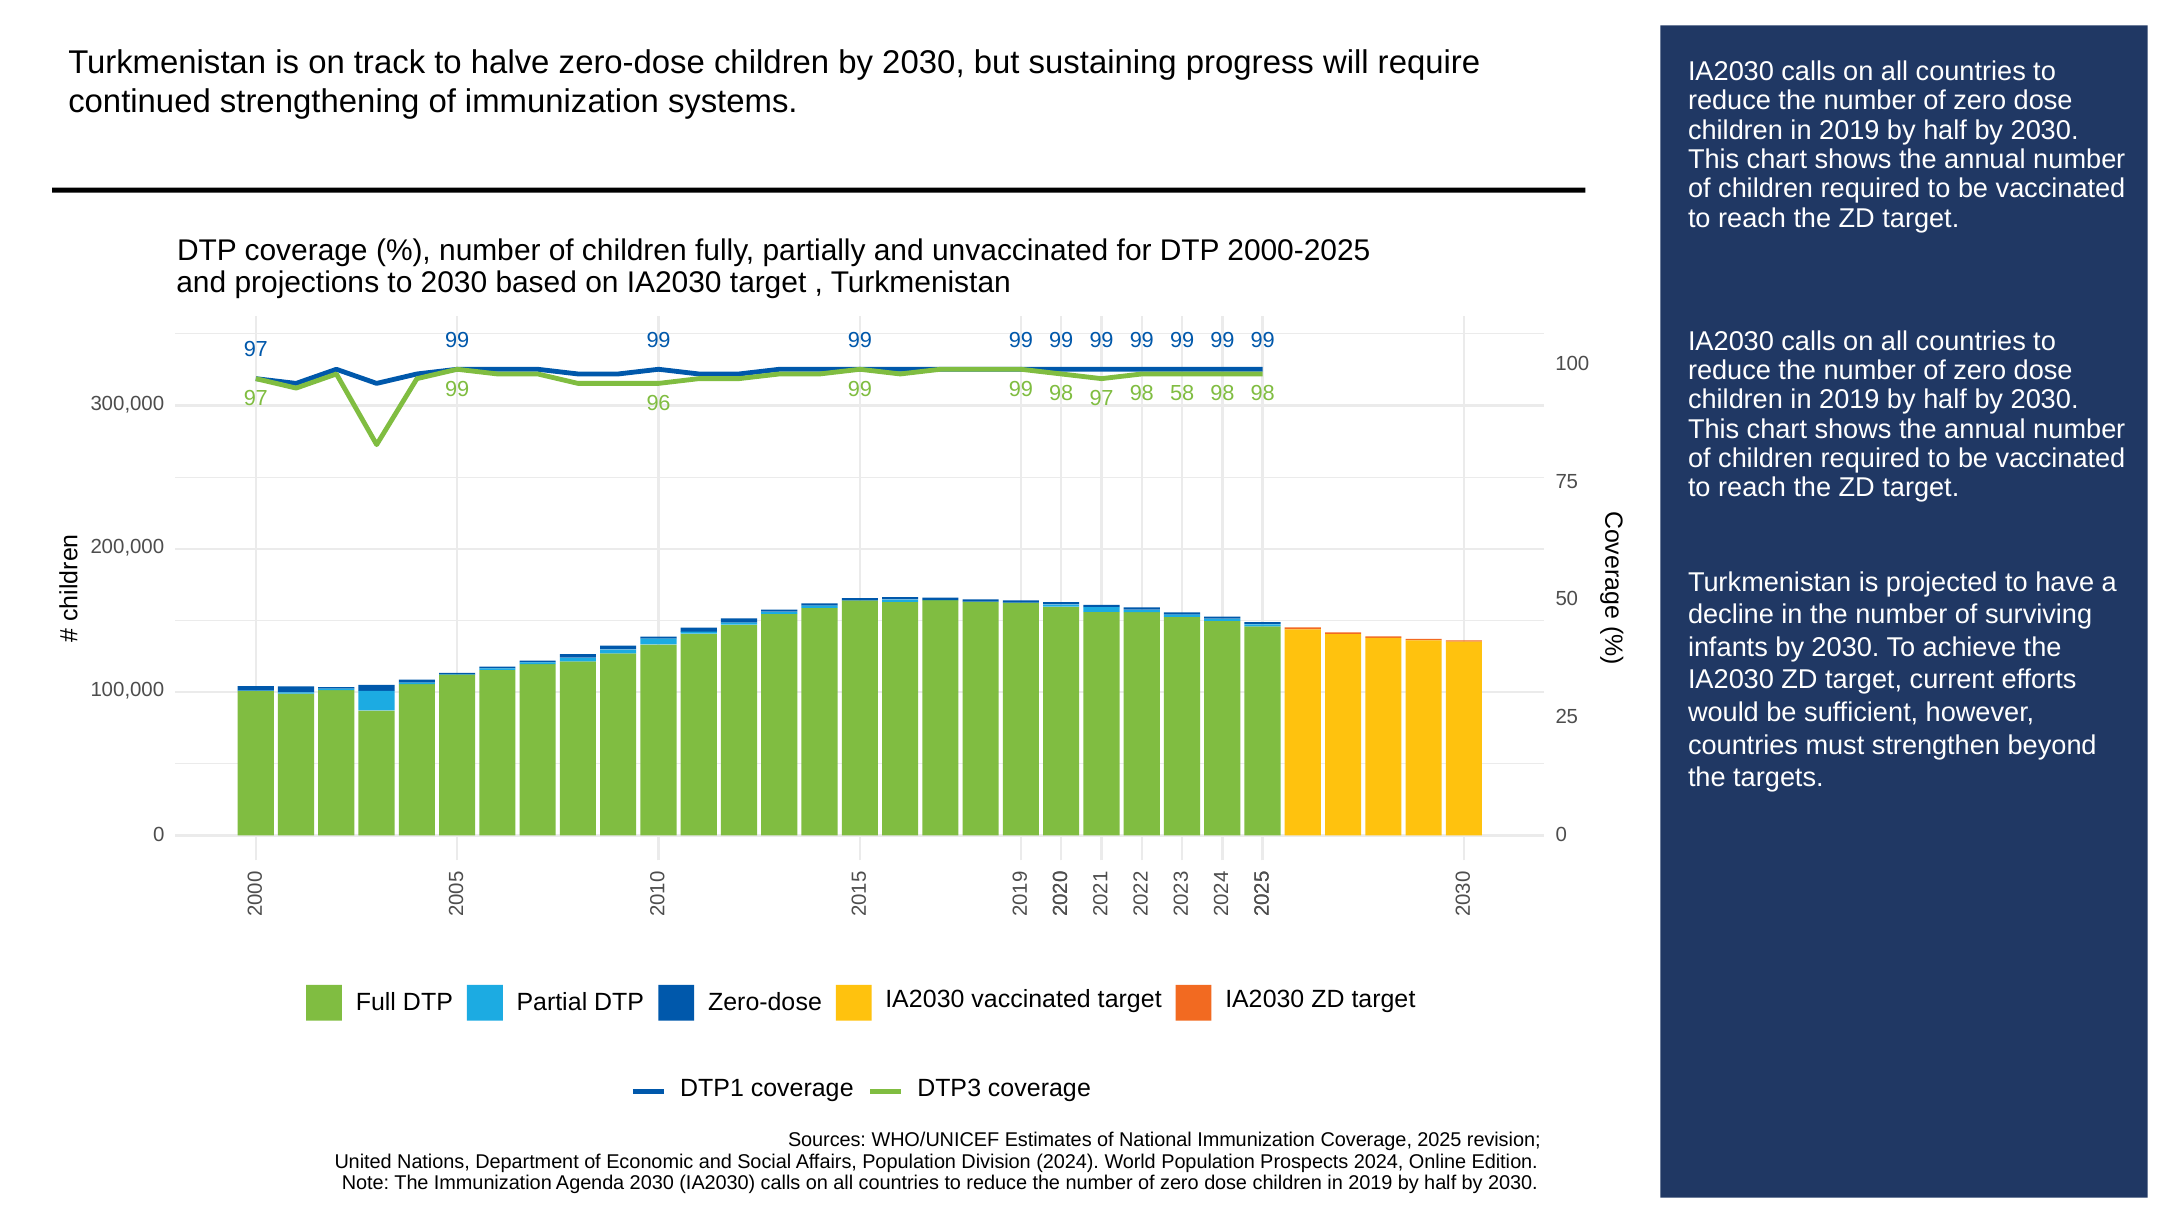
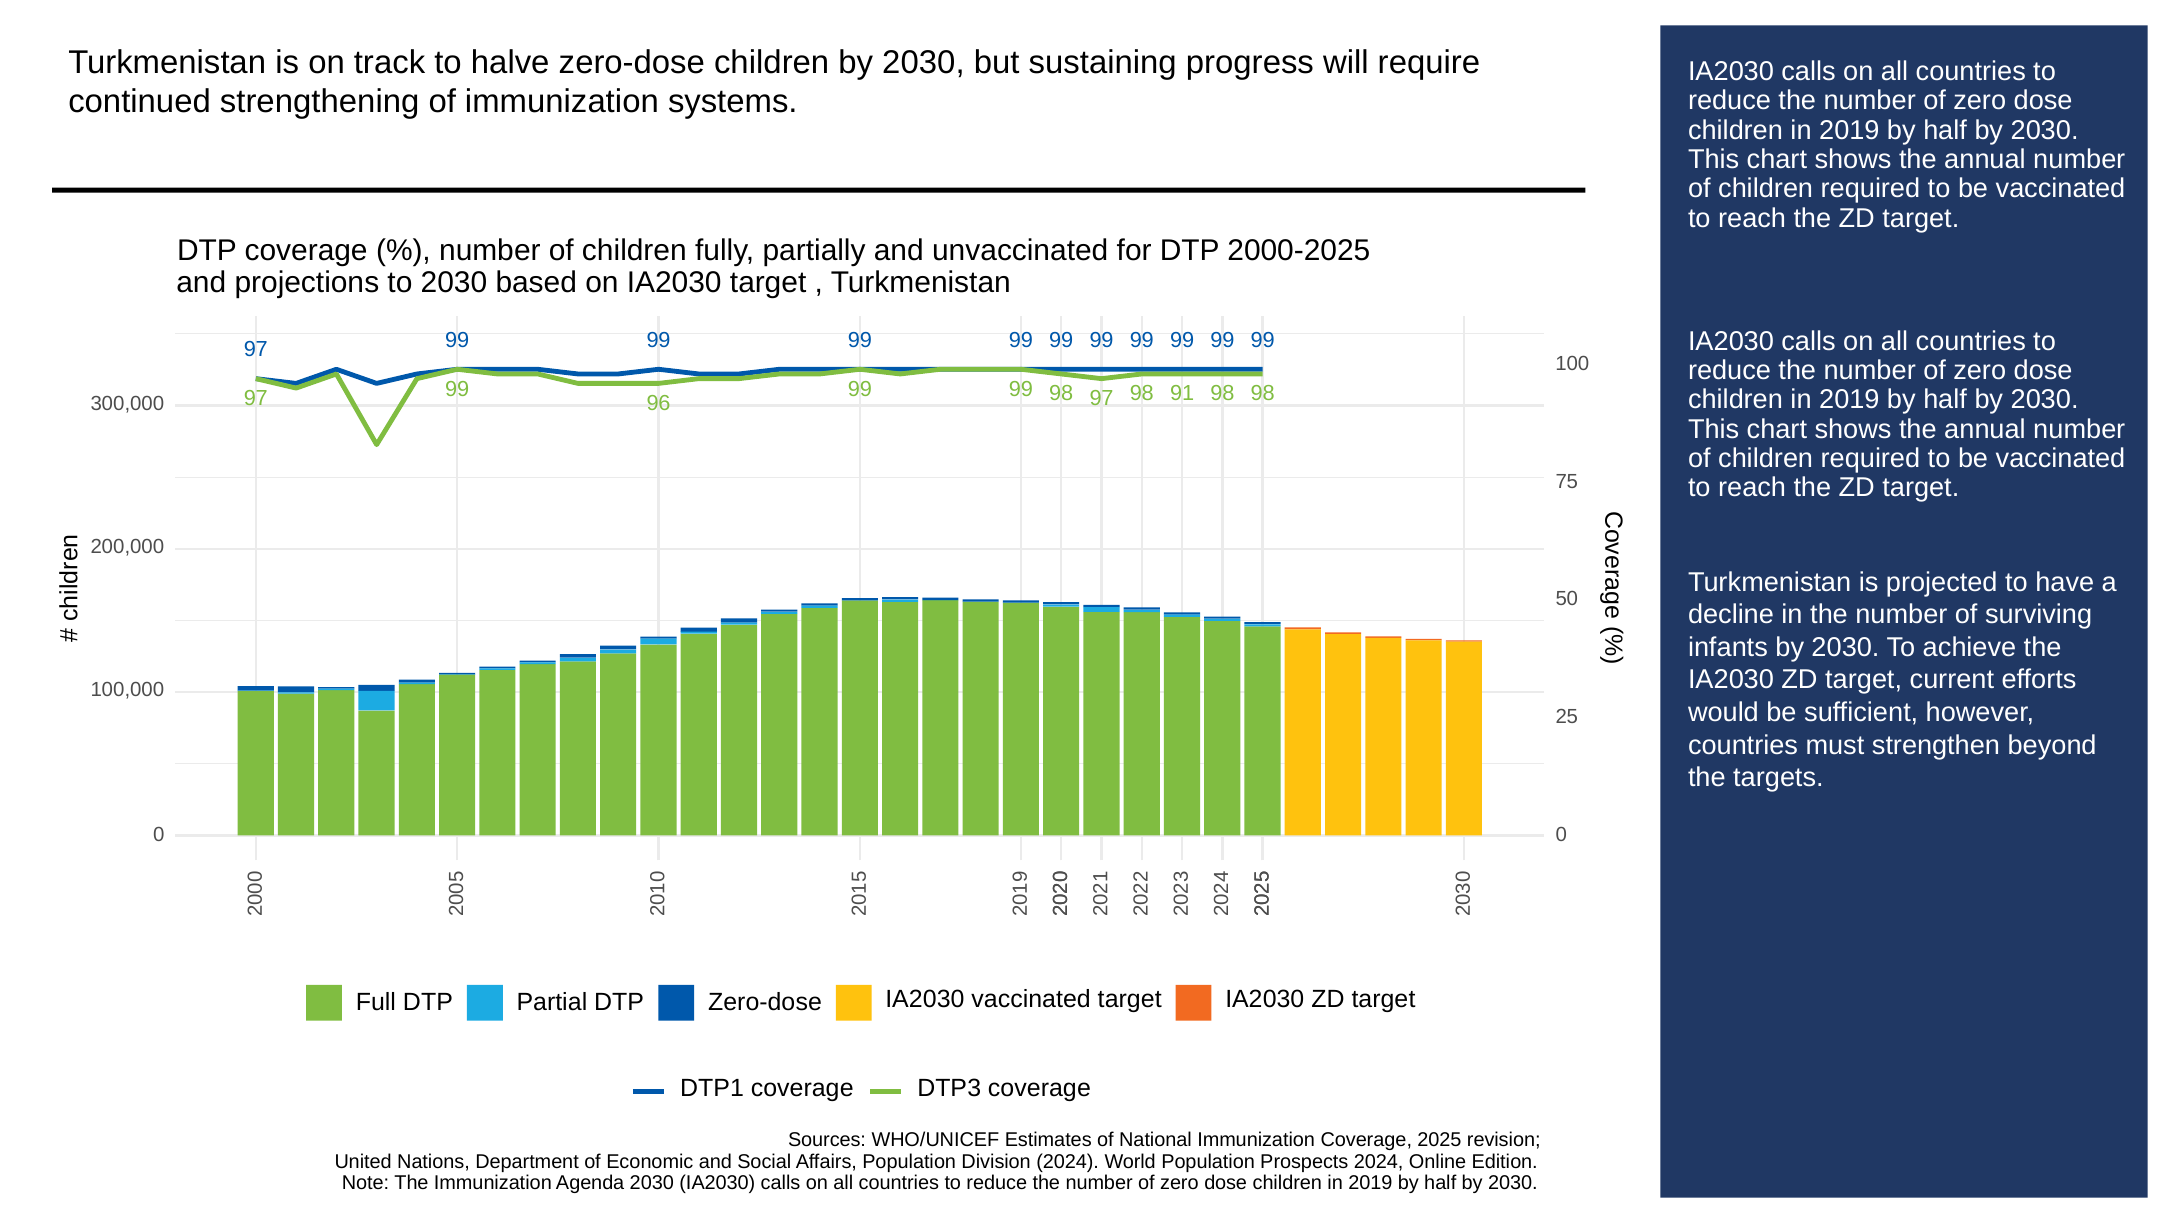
58: 58 -> 91 (1182, 394)
